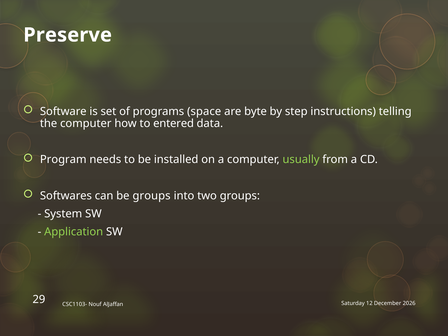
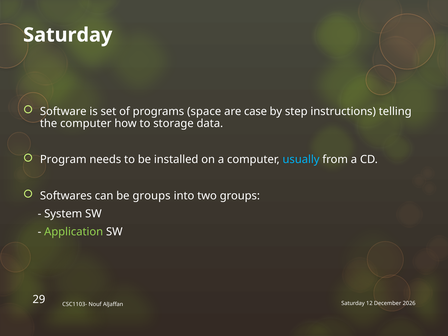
Preserve: Preserve -> Saturday (68, 35)
byte: byte -> case (256, 111)
entered: entered -> storage (173, 123)
usually colour: light green -> light blue (301, 160)
